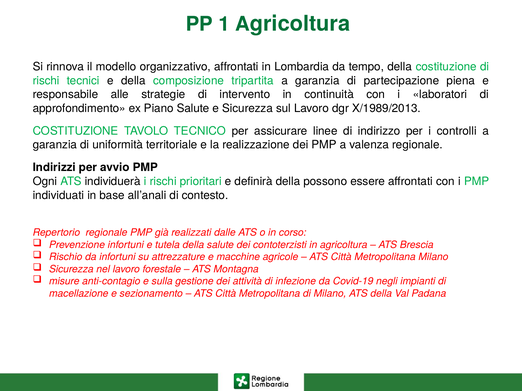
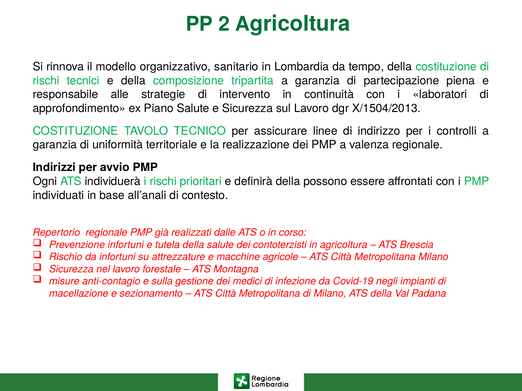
1: 1 -> 2 (224, 24)
organizzativo affrontati: affrontati -> sanitario (236, 67)
X/1989/2013: X/1989/2013 -> X/1504/2013 (386, 108)
attività: attività -> medici (247, 282)
